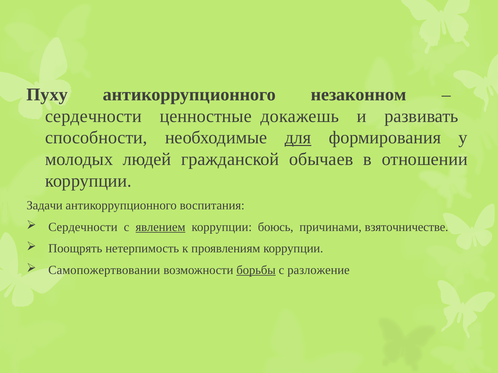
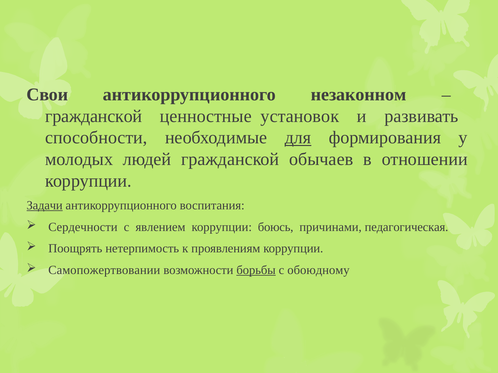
Пуху: Пуху -> Свои (47, 95)
сердечности: сердечности -> гражданской (94, 116)
докажешь: докажешь -> установок (300, 116)
Задачи underline: none -> present (45, 206)
явлением underline: present -> none (160, 227)
взяточничестве: взяточничестве -> педагогическая (407, 227)
разложение: разложение -> обоюдному (318, 270)
